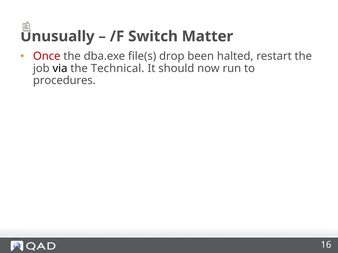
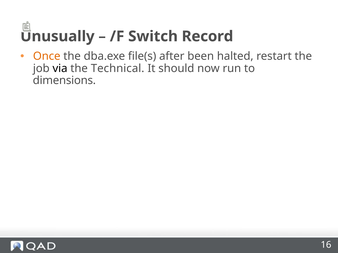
Matter: Matter -> Record (207, 36)
Once colour: red -> orange (47, 56)
drop: drop -> after (172, 56)
procedures: procedures -> dimensions (64, 81)
